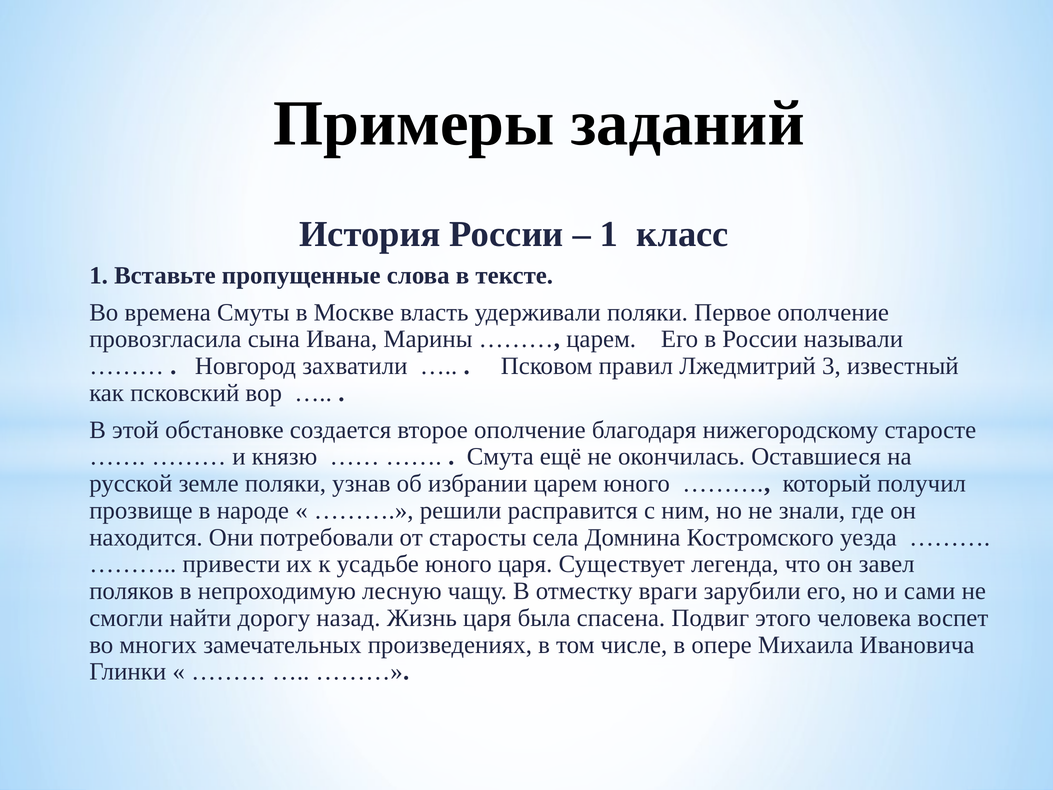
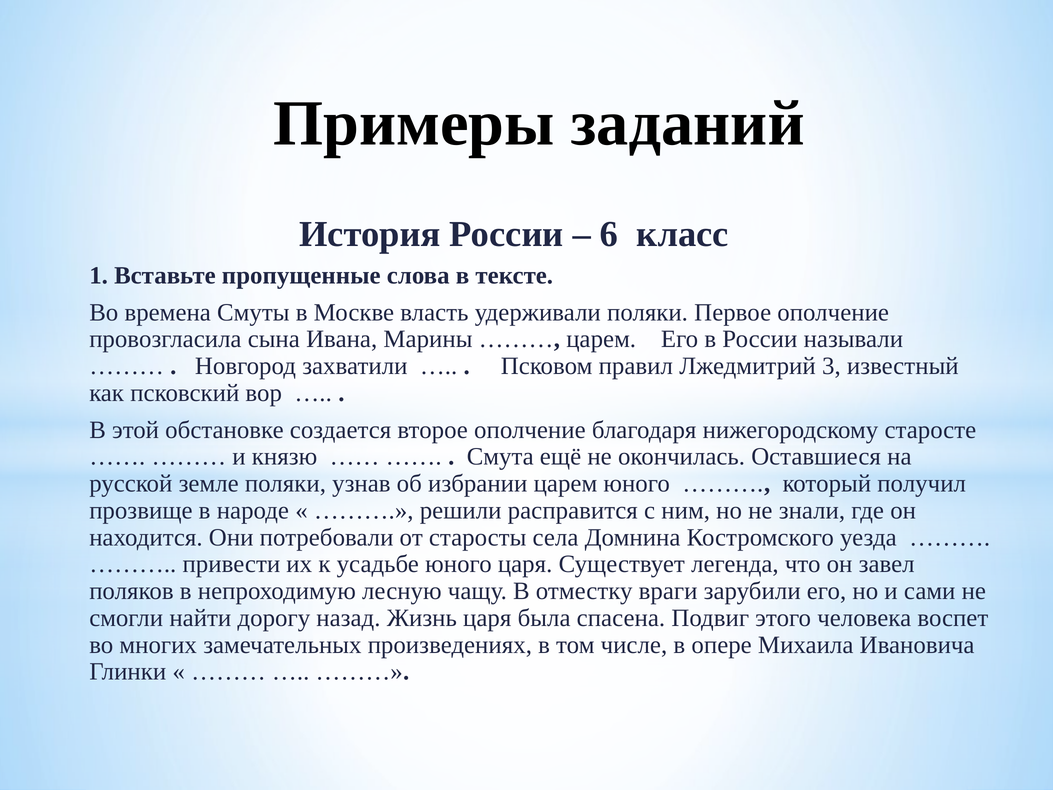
1: 1 -> 6 (609, 234)
